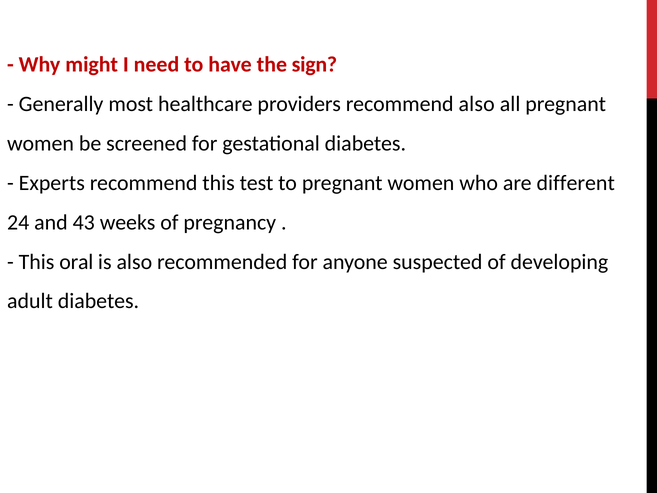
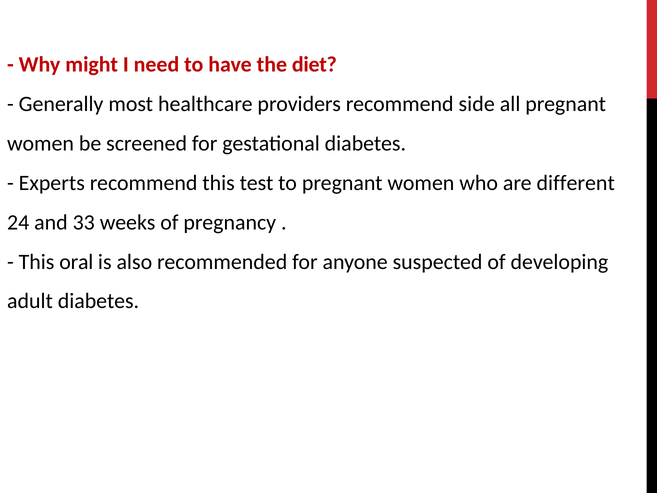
sign: sign -> diet (314, 65)
recommend also: also -> side (477, 104)
43: 43 -> 33 (84, 222)
